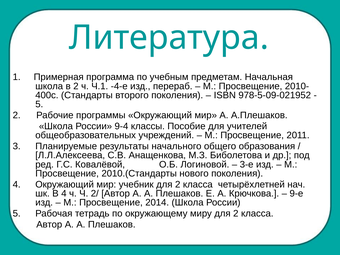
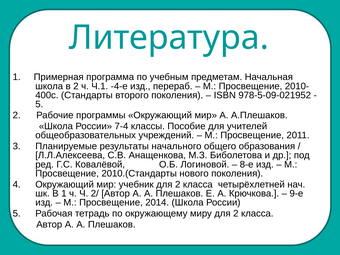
9-4: 9-4 -> 7-4 (121, 126)
3-е: 3-е -> 8-е (247, 164)
В 4: 4 -> 1 (64, 194)
